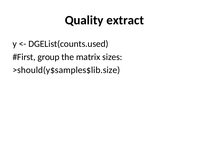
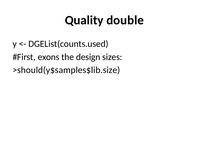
extract: extract -> double (125, 20)
group: group -> exons (49, 57)
matrix: matrix -> design (88, 57)
